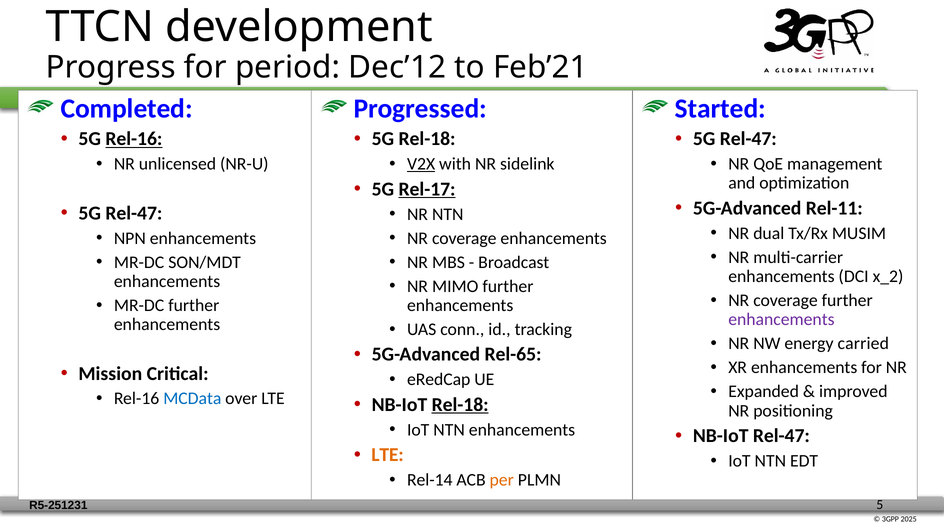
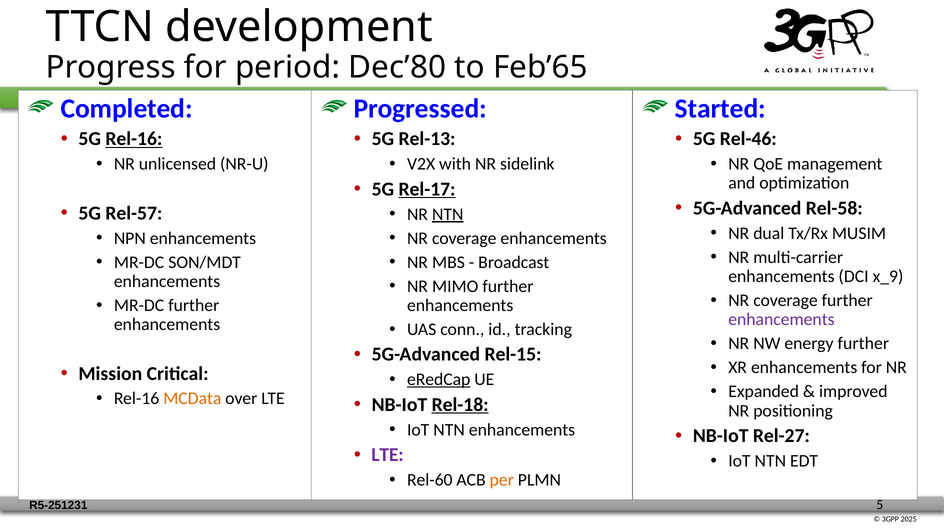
Dec’12: Dec’12 -> Dec’80 (397, 67)
Feb’21: Feb’21 -> Feb’65 (540, 67)
5G Rel-18: Rel-18 -> Rel-13 (427, 139)
Rel-47: Rel-47 -> Rel-46 (748, 139)
V2X underline: present -> none (421, 164)
Rel-11: Rel-11 -> Rel-58 (834, 208)
Rel-47: Rel-47 -> Rel-57 (134, 213)
NTN underline: none -> present (448, 214)
x_2: x_2 -> x_9 (888, 276)
energy carried: carried -> further (863, 344)
Rel-65: Rel-65 -> Rel-15 (513, 354)
eRedCap underline: none -> present (439, 380)
MCData colour: blue -> orange (192, 399)
NB-IoT Rel-47: Rel-47 -> Rel-27 (781, 436)
LTE colour: orange -> purple (388, 455)
Rel-14: Rel-14 -> Rel-60 (430, 480)
